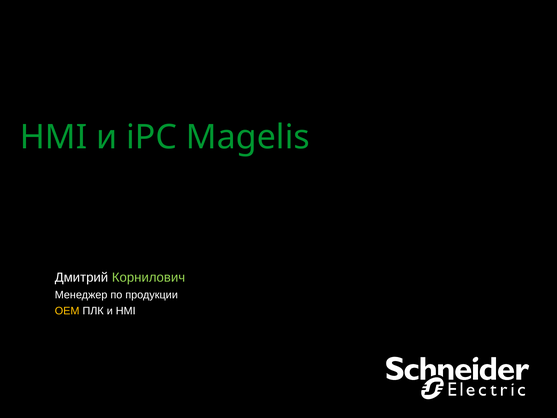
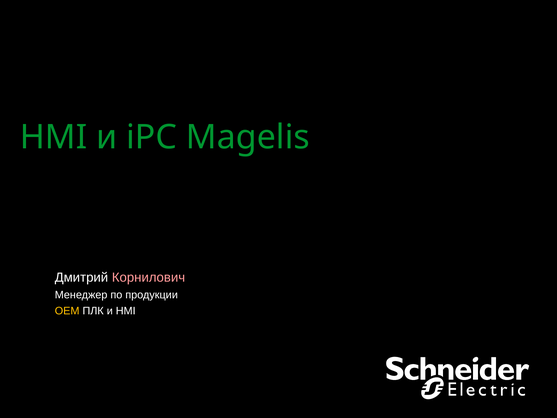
Корнилович colour: light green -> pink (148, 277)
